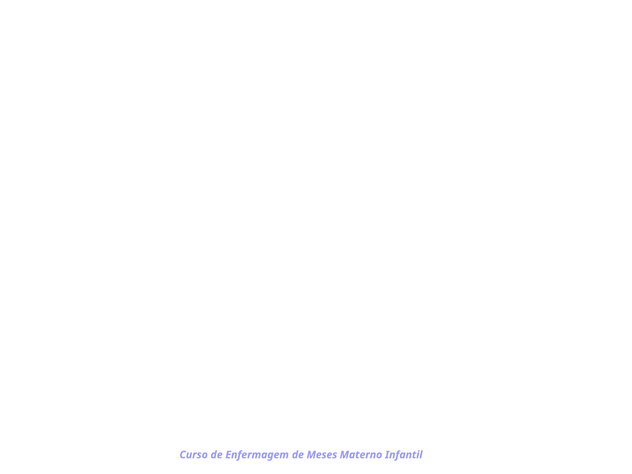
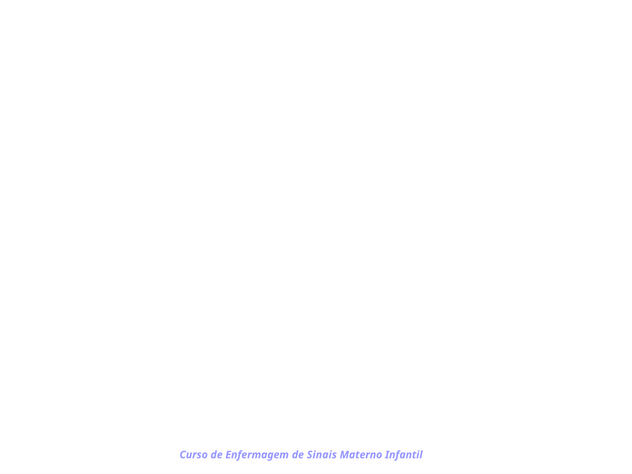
Meses: Meses -> Sinais (322, 455)
